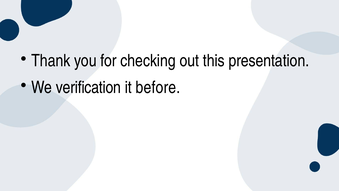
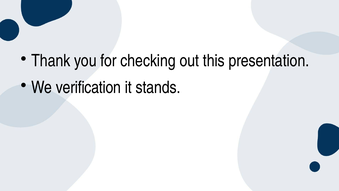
before: before -> stands (158, 87)
